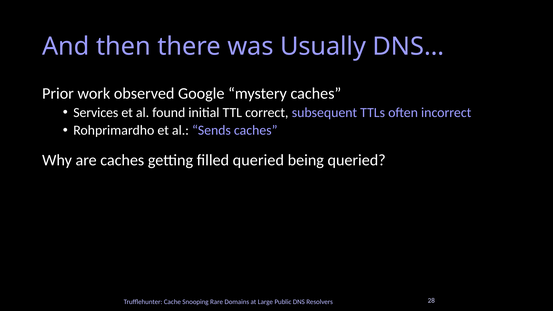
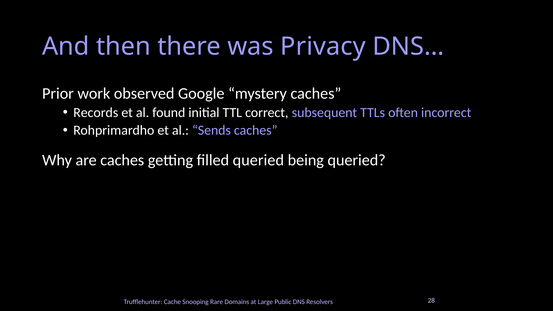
Usually: Usually -> Privacy (323, 46)
Services: Services -> Records (96, 113)
